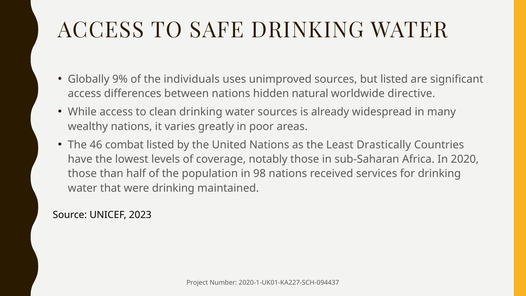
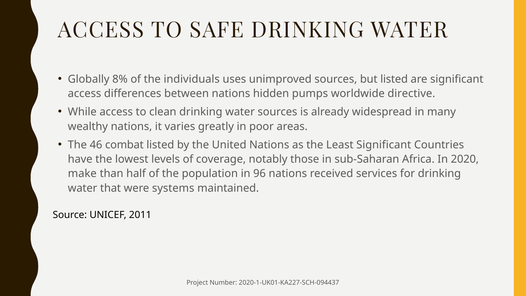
9%: 9% -> 8% (120, 79)
natural: natural -> pumps (310, 94)
Least Drastically: Drastically -> Significant (384, 145)
those: those -> make (82, 174)
98: 98 -> 96 (260, 174)
were drinking: drinking -> systems (173, 188)
2023: 2023 -> 2011 (140, 215)
